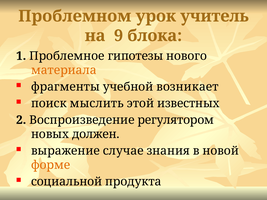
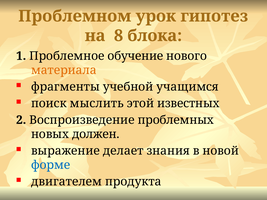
учитель: учитель -> гипотез (214, 16)
9: 9 -> 8 (119, 36)
гипотезы: гипотезы -> обучение (135, 56)
возникает: возникает -> учащимся (188, 87)
регулятором: регулятором -> проблемных (176, 120)
случае: случае -> делает (123, 151)
форме colour: orange -> blue (51, 165)
социальной: социальной -> двигателем (67, 182)
